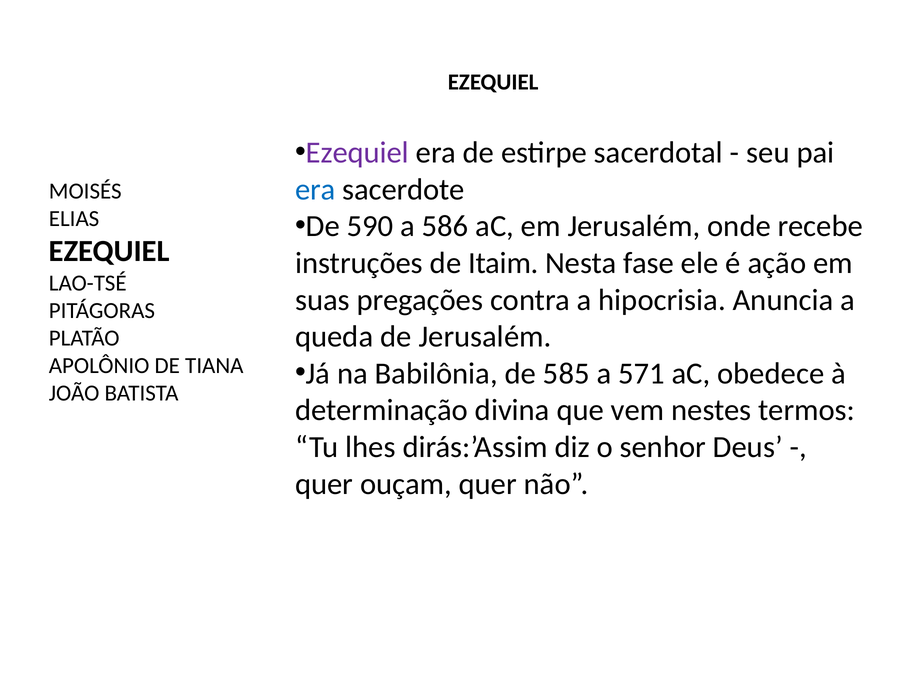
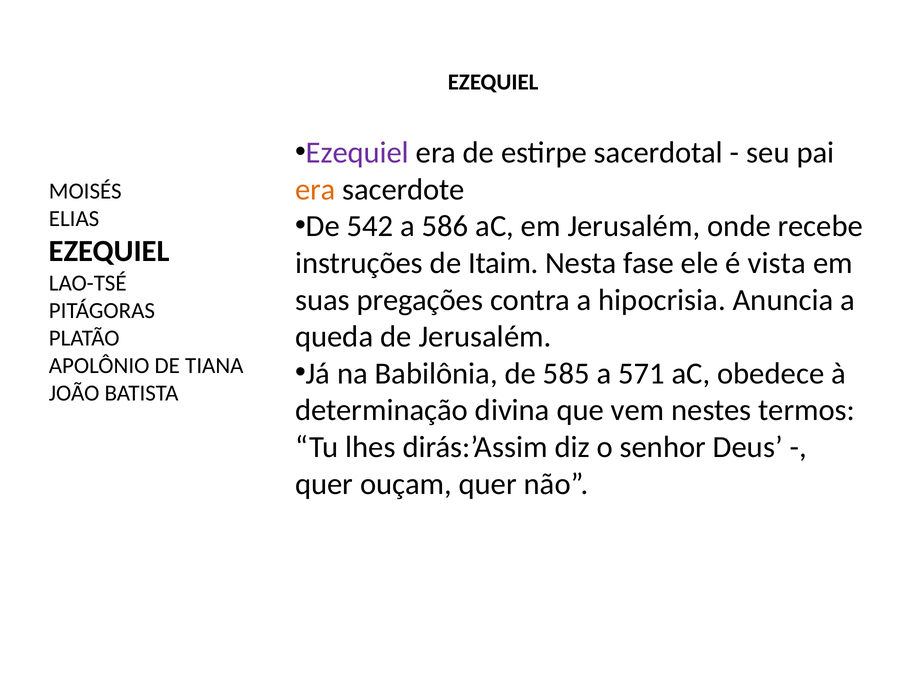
era colour: blue -> orange (315, 189)
590: 590 -> 542 (370, 226)
ação: ação -> vista (777, 263)
